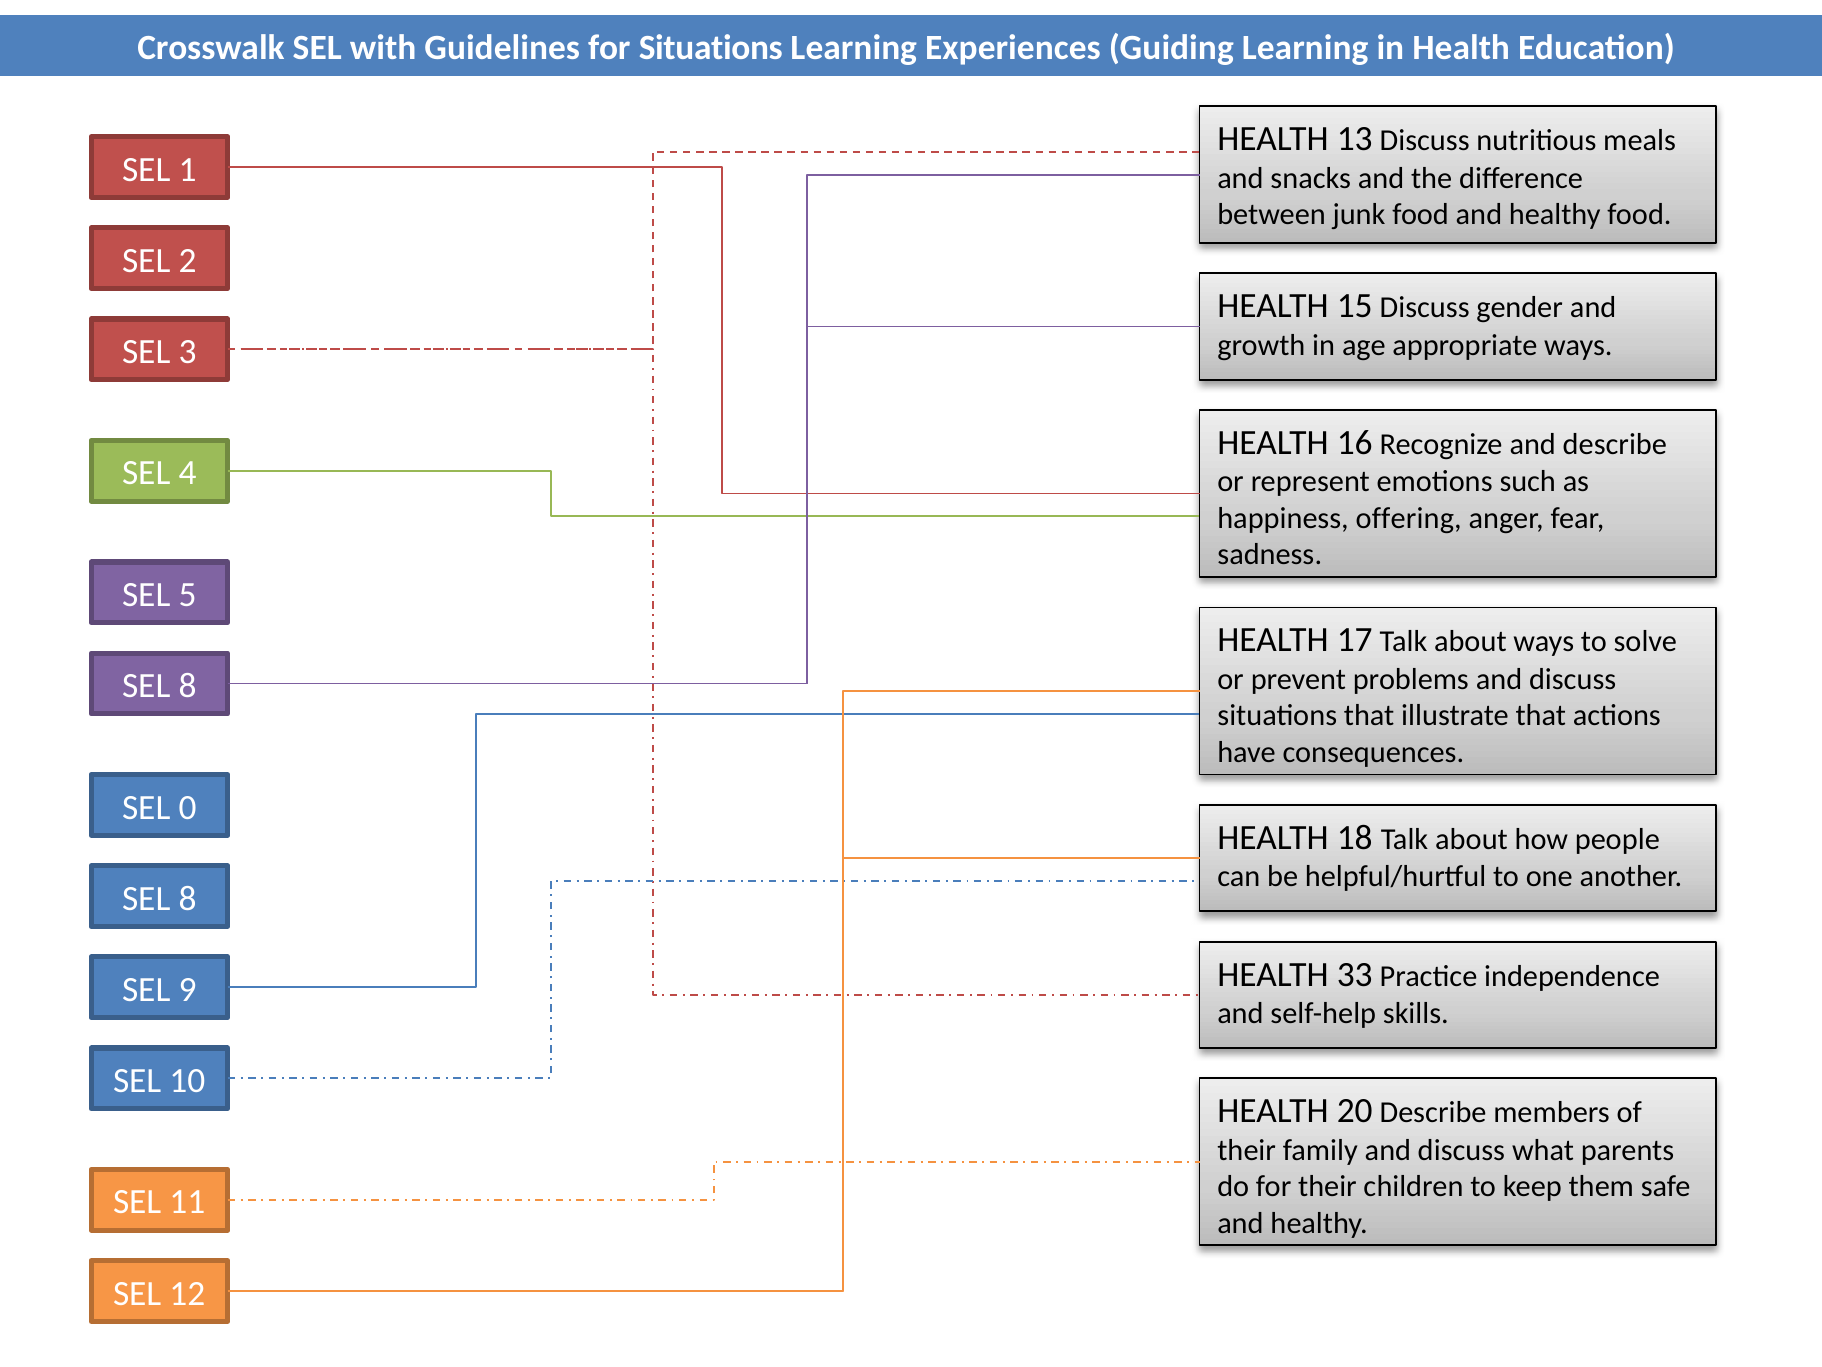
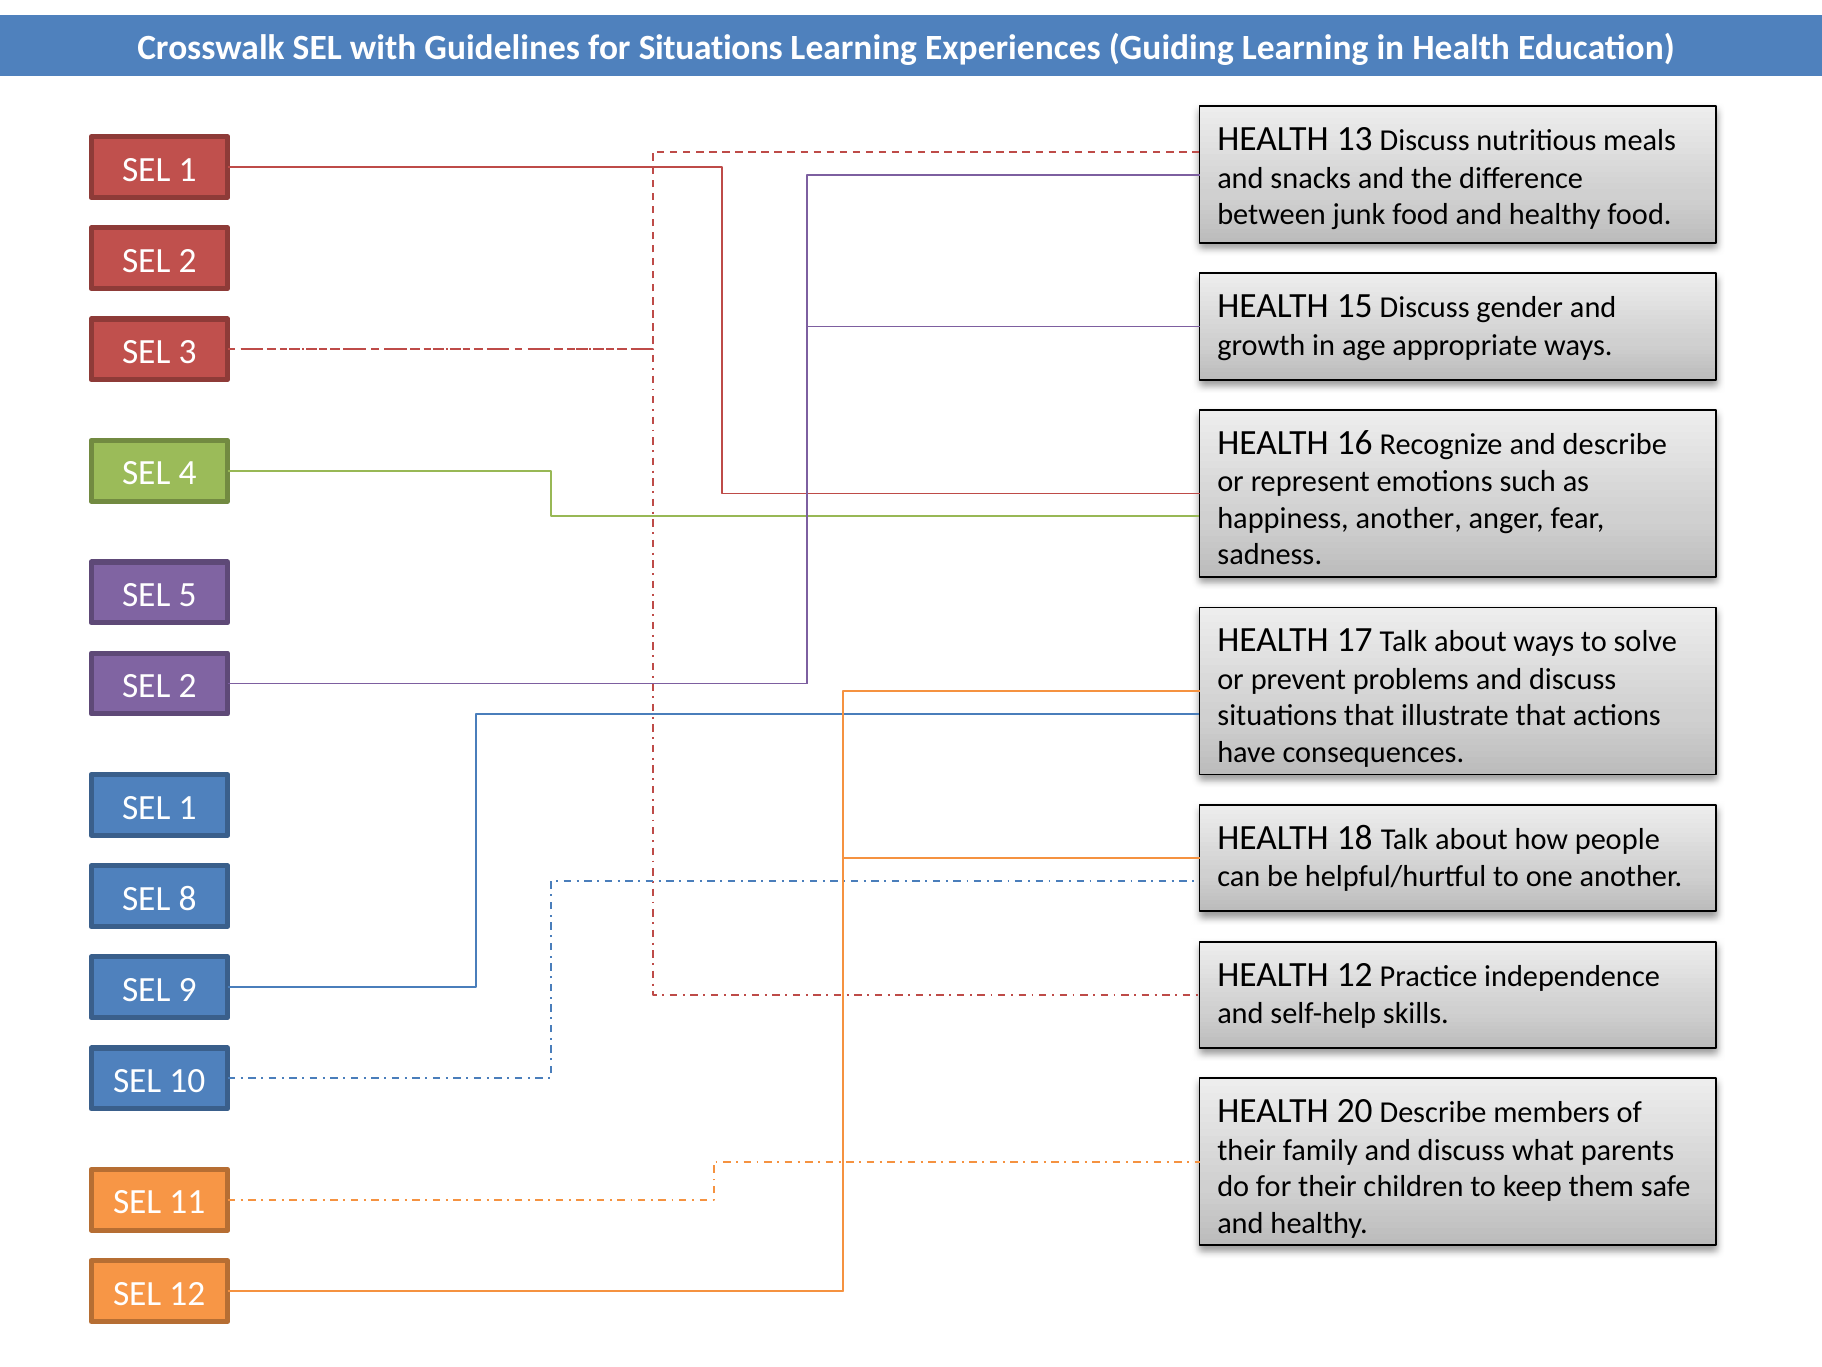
happiness offering: offering -> another (1409, 518)
8: 8 -> 2 (188, 686)
0: 0 -> 1 (188, 807)
HEALTH 33: 33 -> 12 (1355, 974)
